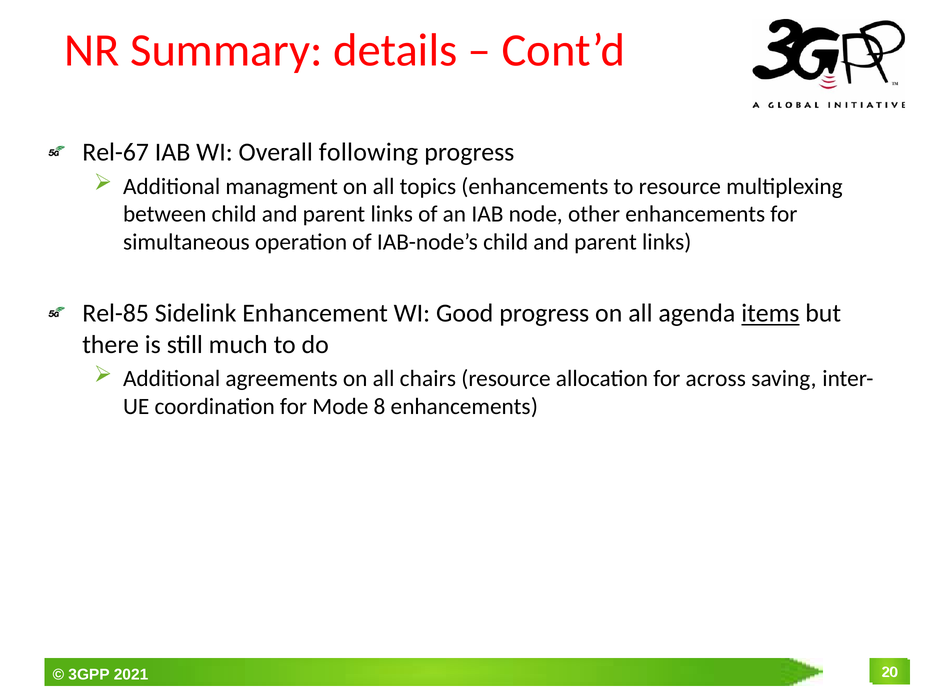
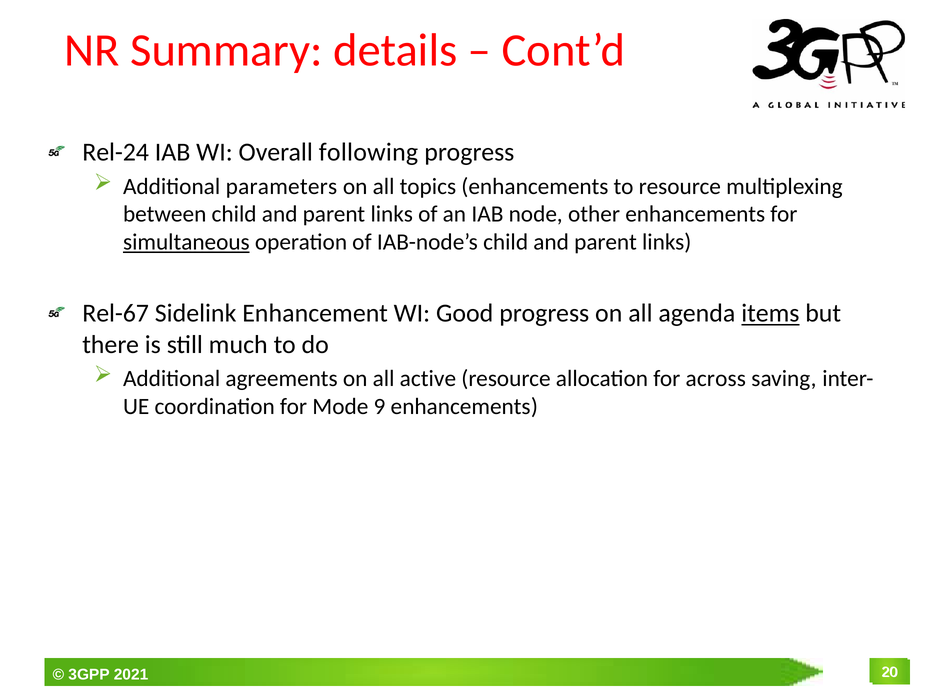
Rel-67: Rel-67 -> Rel-24 (116, 152)
managment: managment -> parameters (281, 186)
simultaneous underline: none -> present (186, 242)
Rel-85: Rel-85 -> Rel-67 (116, 313)
chairs: chairs -> active (428, 378)
8: 8 -> 9 (379, 406)
